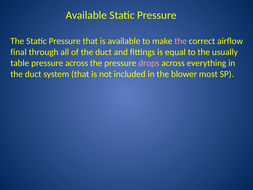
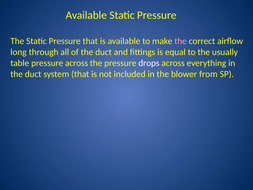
final: final -> long (19, 52)
drops colour: pink -> white (149, 63)
most: most -> from (208, 74)
